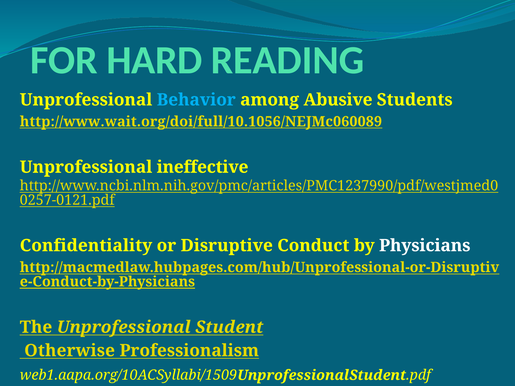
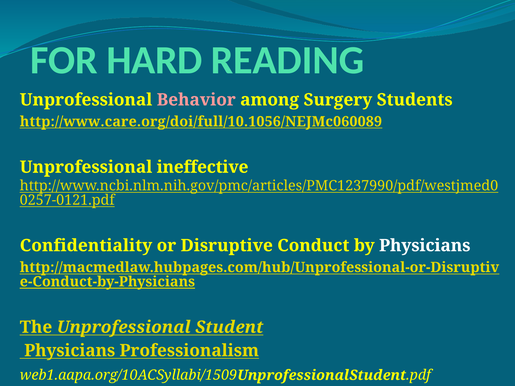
Behavior colour: light blue -> pink (196, 100)
Abusive: Abusive -> Surgery (338, 100)
http://www.wait.org/doi/full/10.1056/NEJMc060089: http://www.wait.org/doi/full/10.1056/NEJMc060089 -> http://www.care.org/doi/full/10.1056/NEJMc060089 (201, 122)
Otherwise: Otherwise -> Physicians (70, 351)
